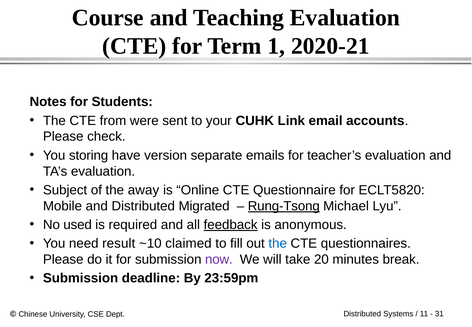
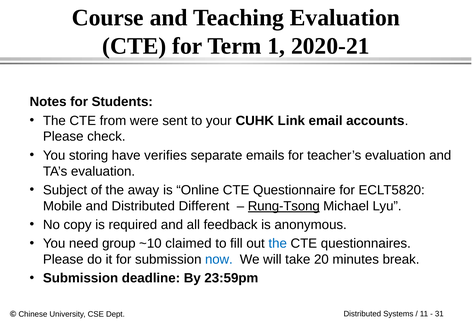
version: version -> verifies (166, 155)
Migrated: Migrated -> Different (204, 206)
used: used -> copy (78, 225)
feedback underline: present -> none (231, 225)
result: result -> group (119, 243)
now colour: purple -> blue (219, 259)
